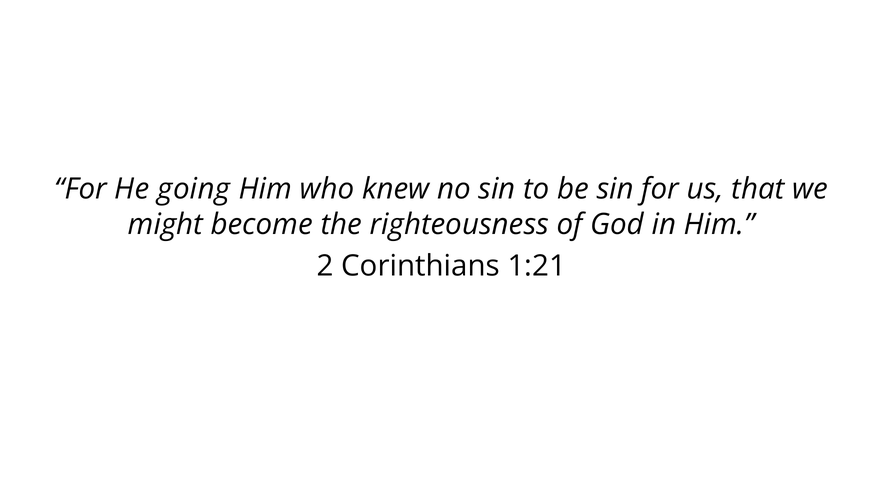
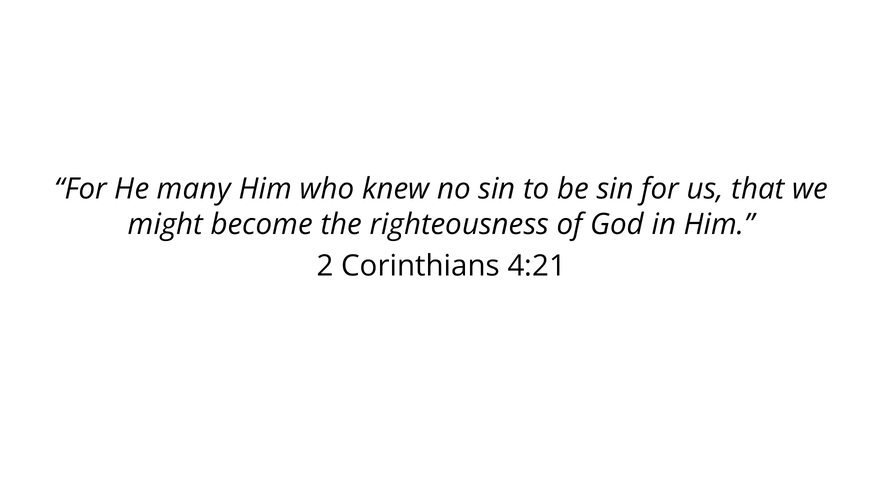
going: going -> many (194, 189)
1:21: 1:21 -> 4:21 (537, 266)
